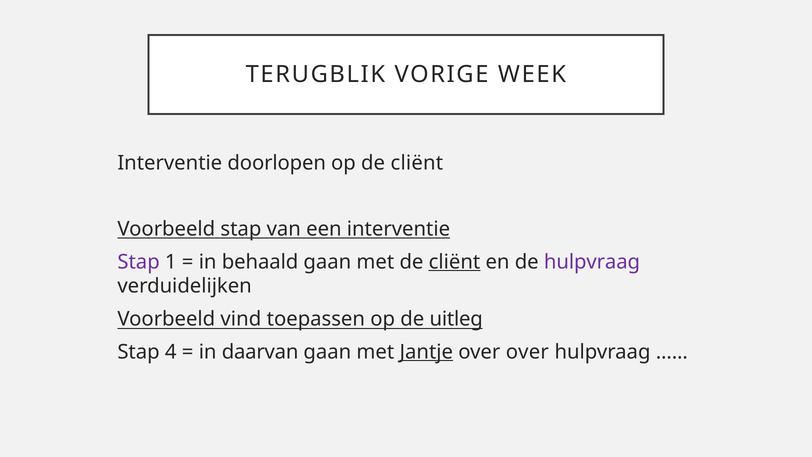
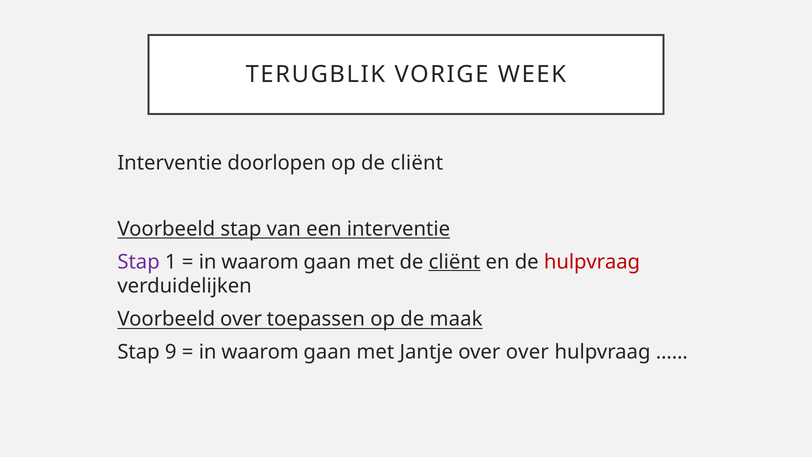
behaald: behaald -> waarom (260, 262)
hulpvraag colour: purple -> red (592, 262)
Voorbeeld vind: vind -> over (241, 319)
uitleg: uitleg -> maak (456, 319)
4: 4 -> 9 (171, 352)
daarvan: daarvan -> waarom (260, 352)
Jantje underline: present -> none (426, 352)
